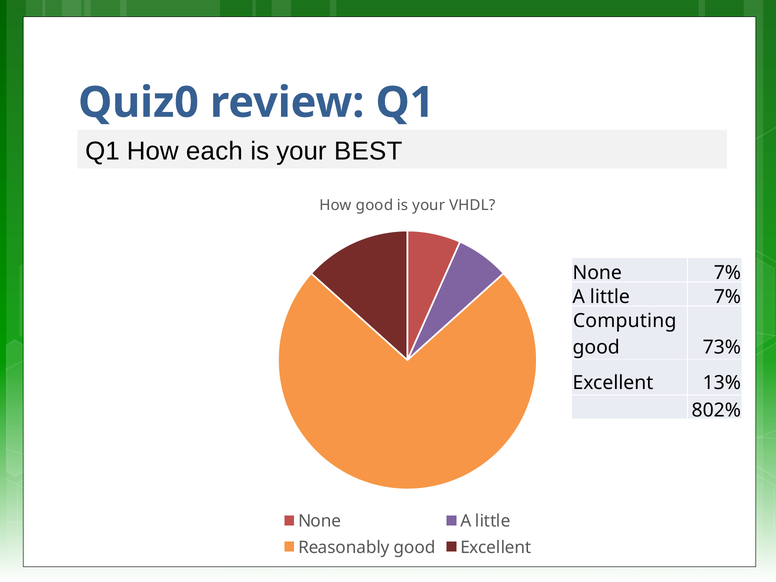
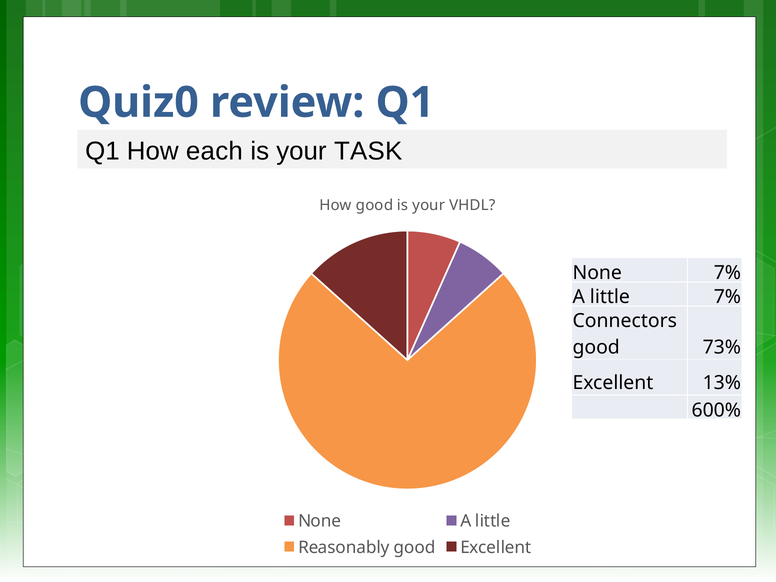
BEST: BEST -> TASK (368, 151)
Computing: Computing -> Connectors (625, 321)
802%: 802% -> 600% (716, 410)
